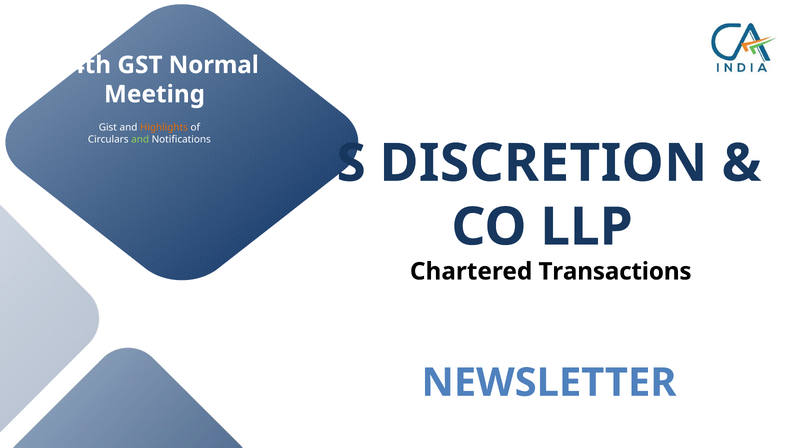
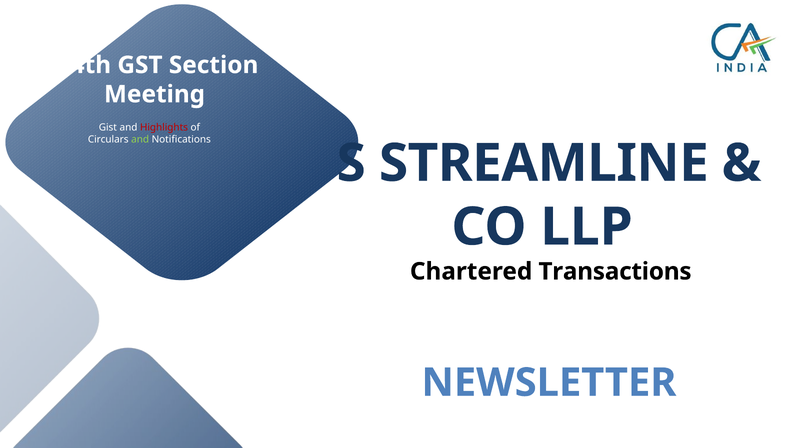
Normal: Normal -> Section (214, 65)
Highlights colour: orange -> red (164, 128)
DISCRETION: DISCRETION -> STREAMLINE (544, 163)
